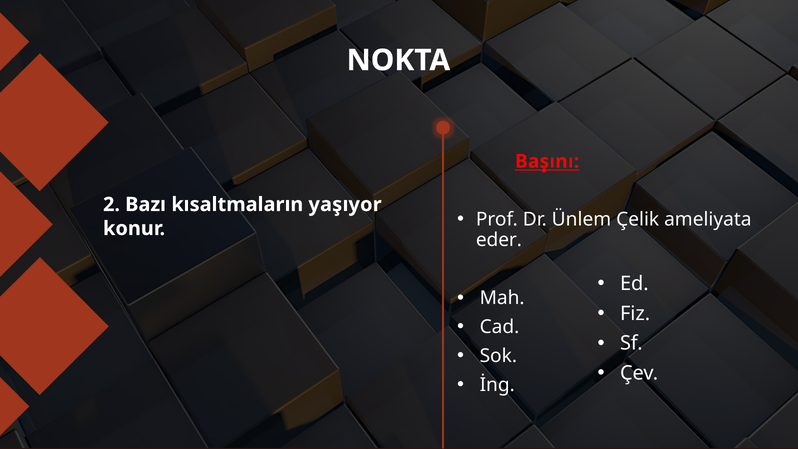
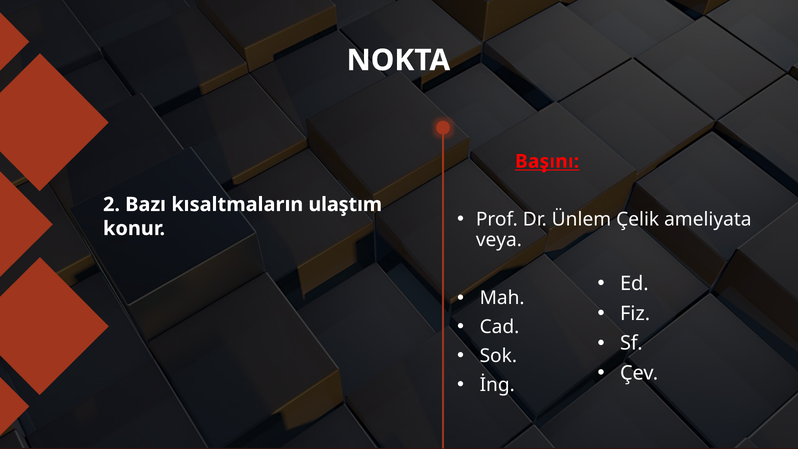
yaşıyor: yaşıyor -> ulaştım (345, 204)
eder: eder -> veya (499, 240)
